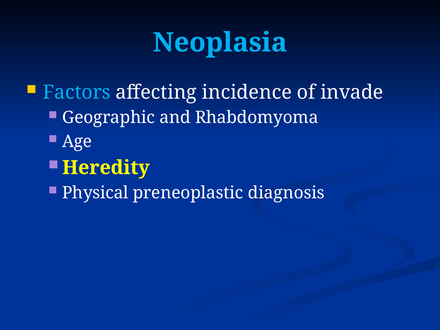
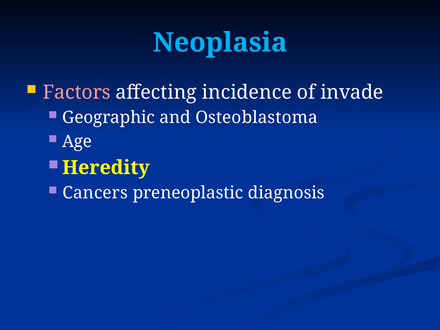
Factors colour: light blue -> pink (77, 92)
Rhabdomyoma: Rhabdomyoma -> Osteoblastoma (257, 118)
Physical: Physical -> Cancers (95, 193)
